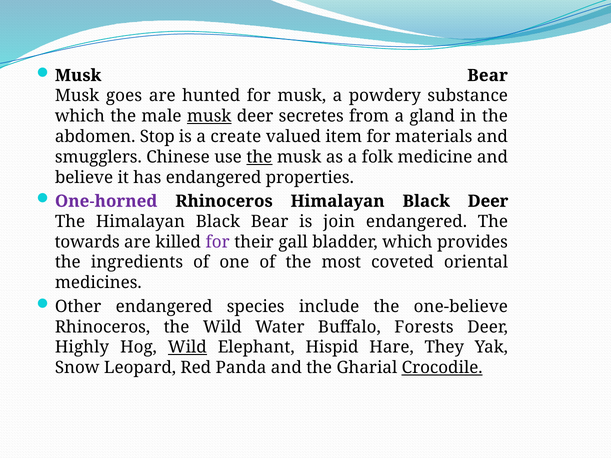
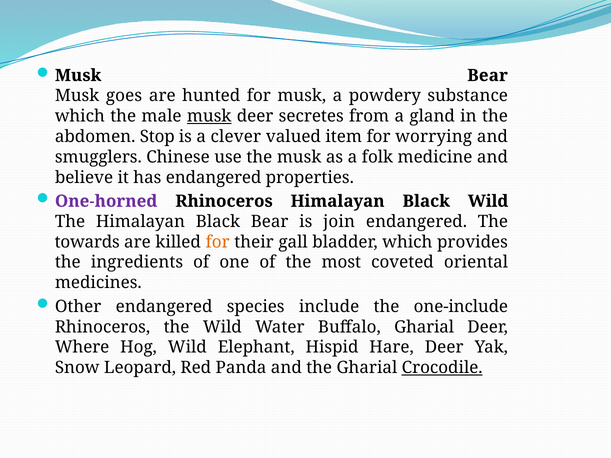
create: create -> clever (236, 137)
materials: materials -> worrying (434, 137)
the underline: present -> none (259, 157)
Black Deer: Deer -> Wild (488, 201)
for colour: purple -> orange (218, 242)
one-believe: one-believe -> one-include (461, 307)
Buffalo Forests: Forests -> Gharial (424, 327)
Highly: Highly -> Where (82, 347)
Wild underline: present -> none (187, 347)
Hare They: They -> Deer (444, 347)
